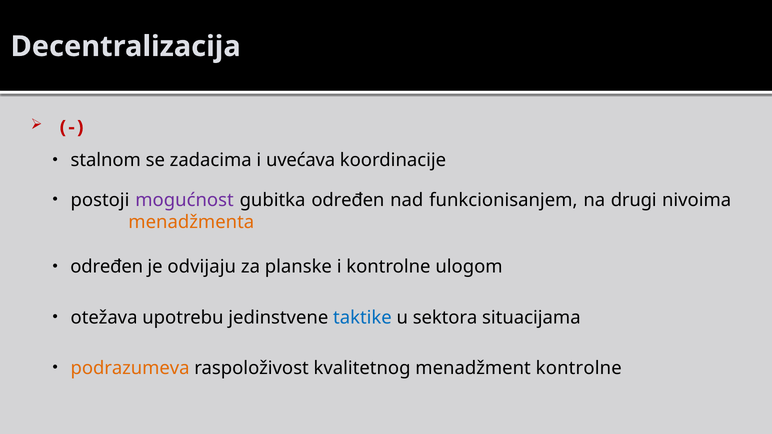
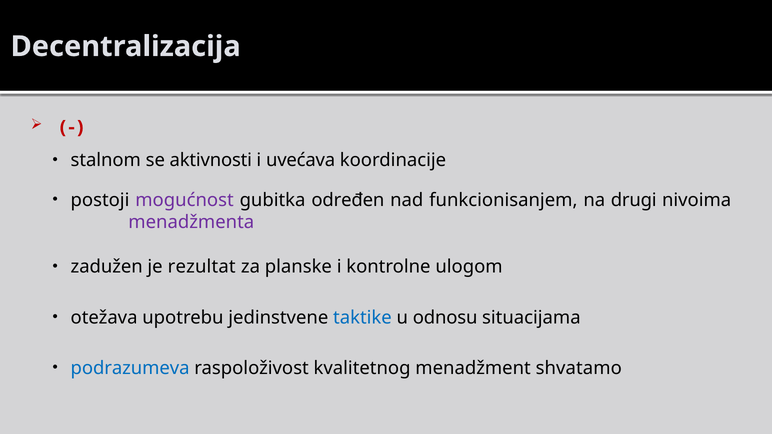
zadacima: zadacima -> aktivnosti (211, 160)
menadžmenta colour: orange -> purple (191, 222)
određen: određen -> zadužen (107, 267)
odvijaju: odvijaju -> rezultat (202, 267)
sektora: sektora -> odnosu (445, 318)
podrazumeva colour: orange -> blue (130, 368)
menadžment kontrolne: kontrolne -> shvatamo (579, 368)
